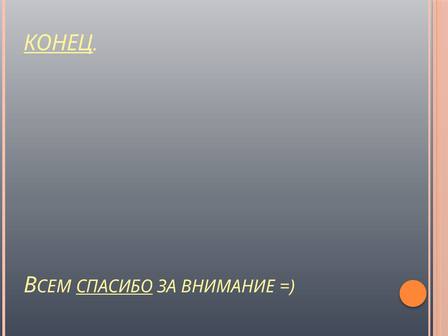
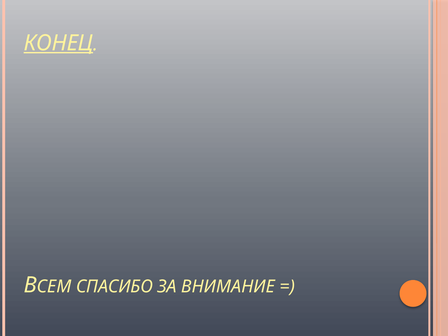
СПАСИБО underline: present -> none (114, 287)
